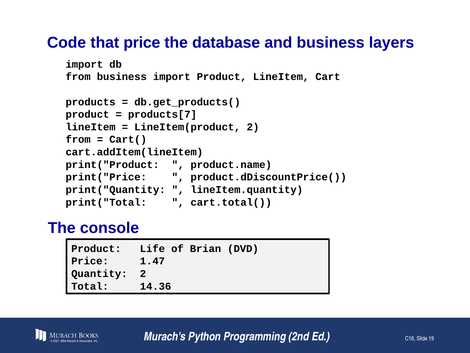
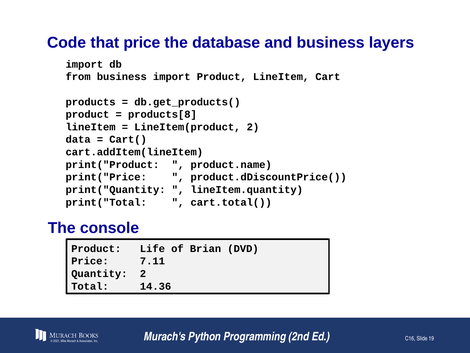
products[7: products[7 -> products[8 (162, 114)
from: from -> data (78, 139)
1.47: 1.47 -> 7.11 (152, 261)
